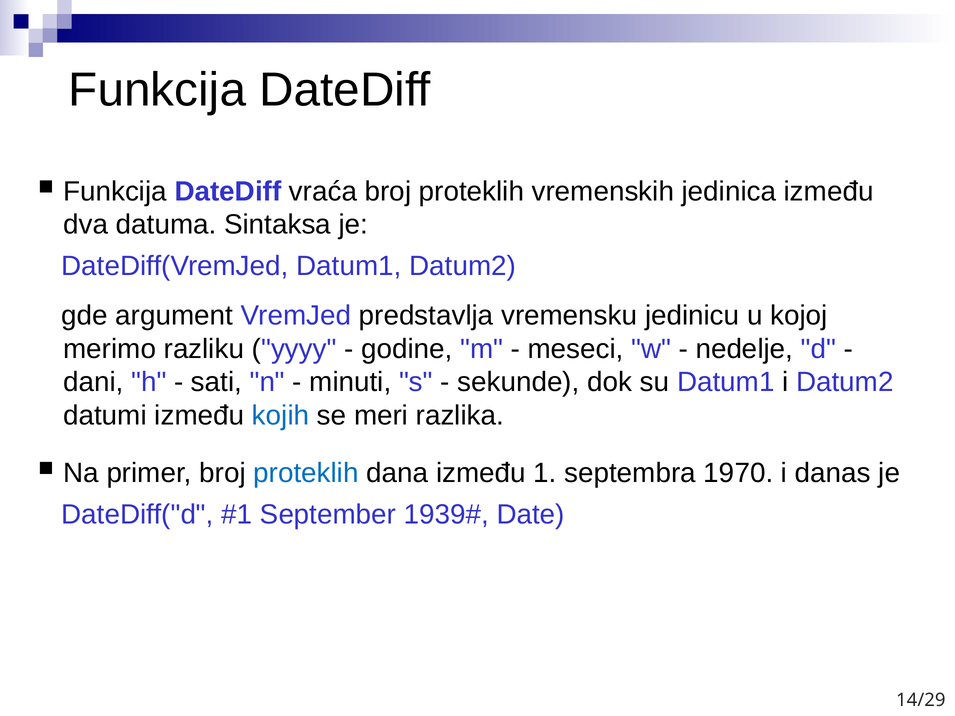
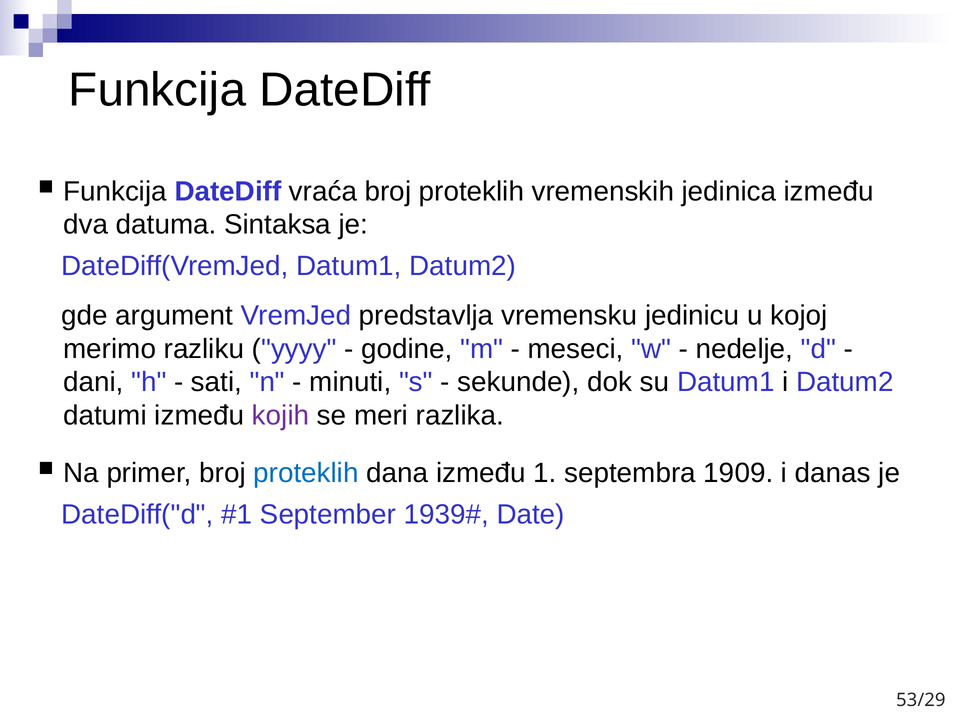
kojih colour: blue -> purple (281, 416)
1970: 1970 -> 1909 (738, 473)
14/29: 14/29 -> 53/29 (921, 700)
